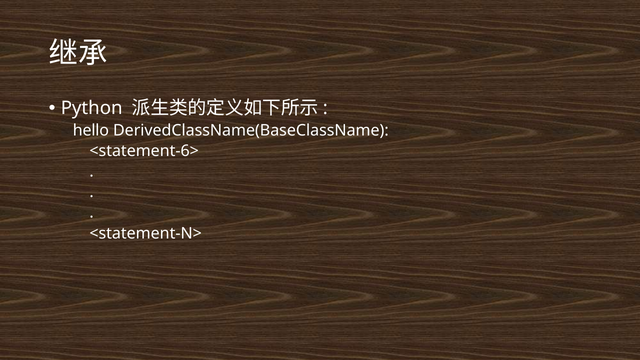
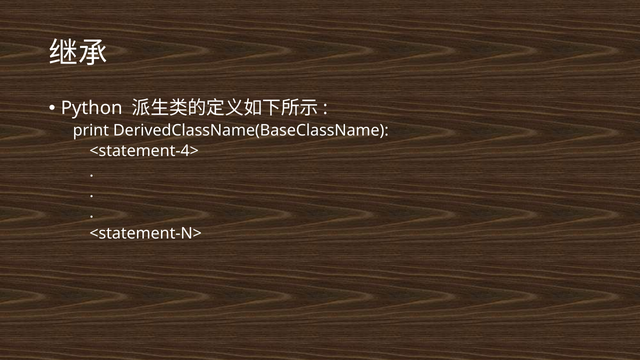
hello: hello -> print (91, 130)
<statement-6>: <statement-6> -> <statement-4> (144, 151)
